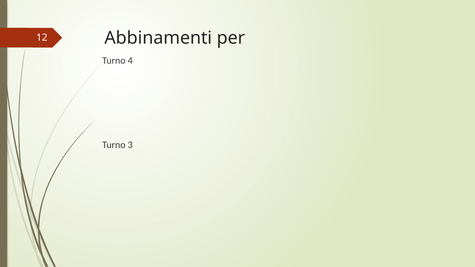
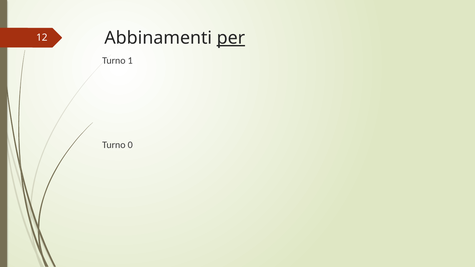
per underline: none -> present (231, 38)
4: 4 -> 1 (130, 61)
3: 3 -> 0 (130, 145)
